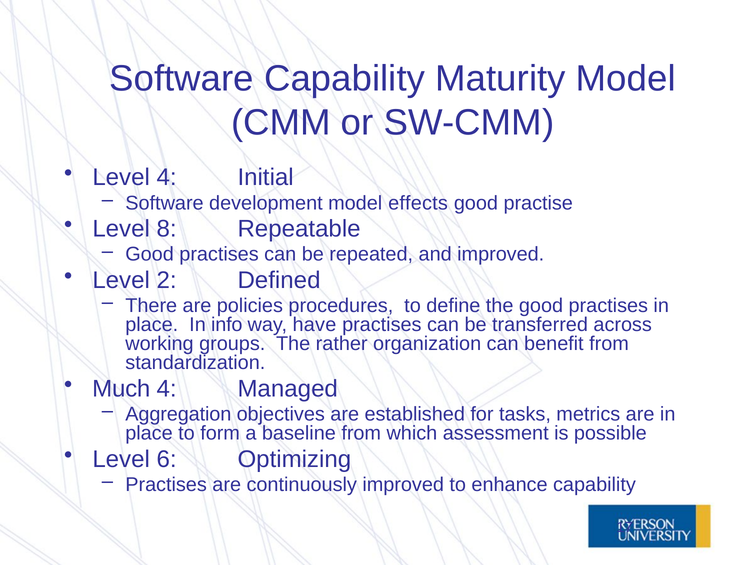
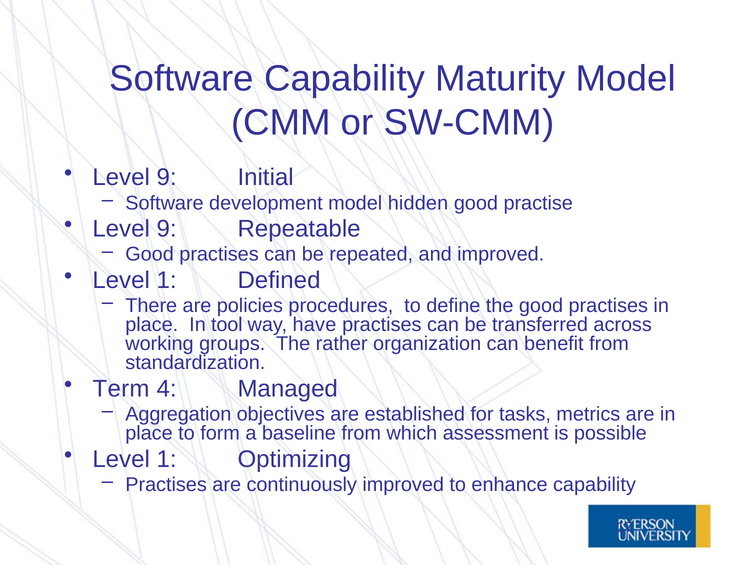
4: 4 -> 9 (167, 178)
effects: effects -> hidden (418, 203)
8: 8 -> 9 (167, 229)
2: 2 -> 1 (167, 280)
info: info -> tool (227, 325)
Much: Much -> Term (121, 389)
6: 6 -> 1 (167, 460)
